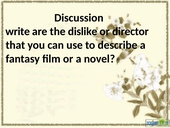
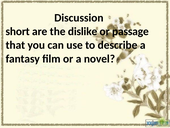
write: write -> short (18, 31)
director: director -> passage (130, 31)
